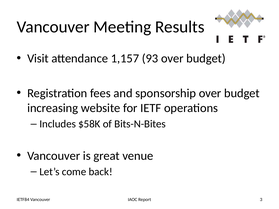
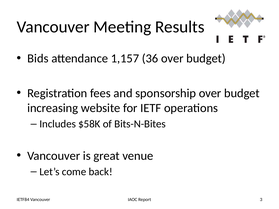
Visit: Visit -> Bids (38, 59)
93: 93 -> 36 (150, 59)
